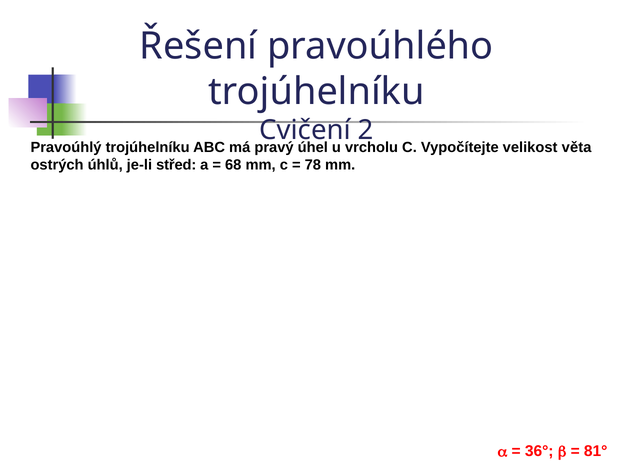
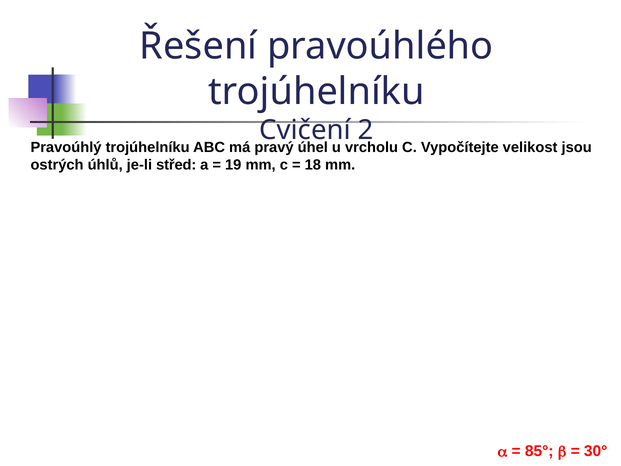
věta: věta -> jsou (577, 147)
68: 68 -> 19 (233, 165)
78: 78 -> 18 (313, 165)
36°: 36° -> 85° (539, 451)
81°: 81° -> 30° (596, 451)
